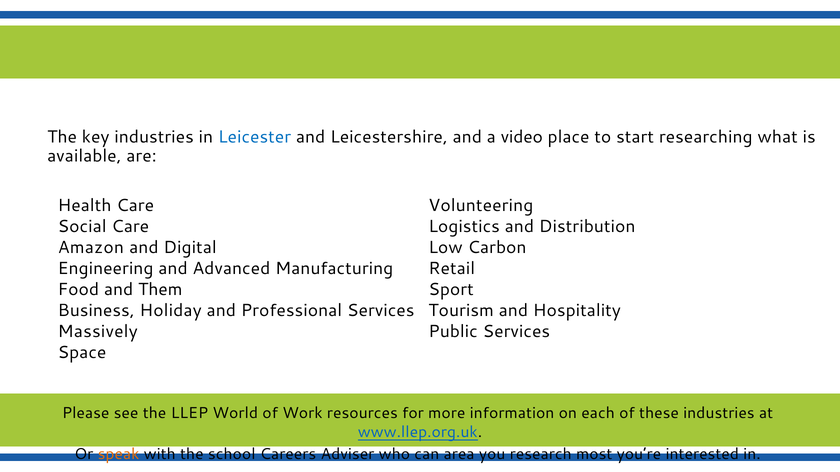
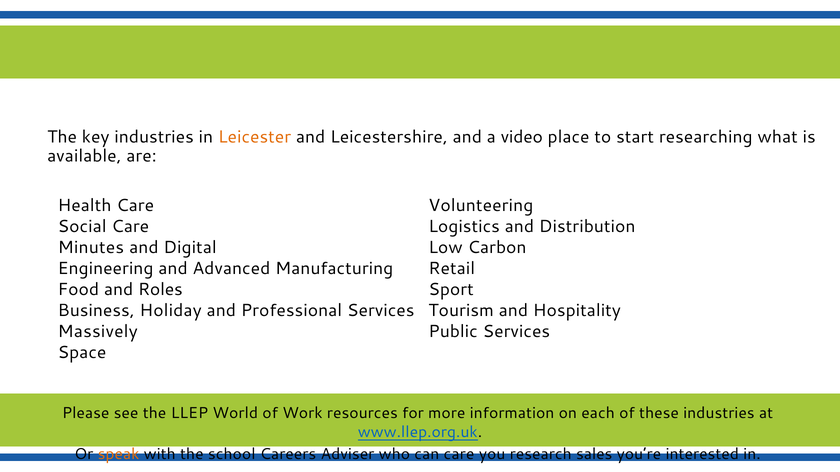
Leicester colour: blue -> orange (255, 137)
Amazon: Amazon -> Minutes (91, 248)
Them: Them -> Roles (160, 290)
can area: area -> care (459, 455)
most: most -> sales (594, 455)
